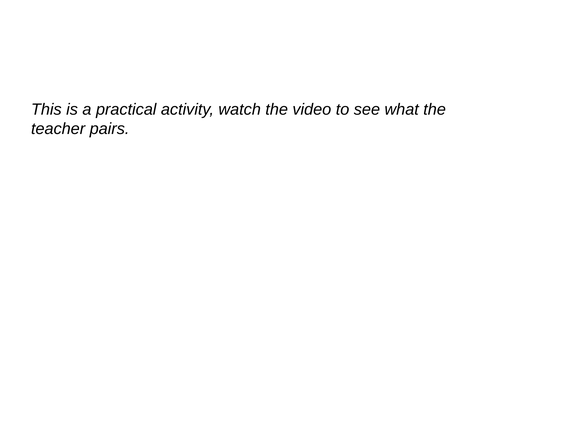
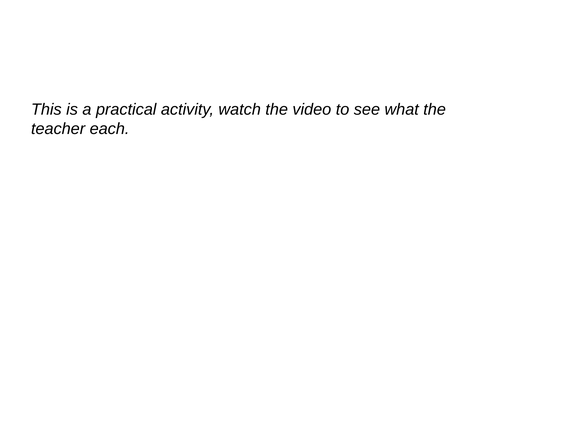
pairs: pairs -> each (110, 129)
